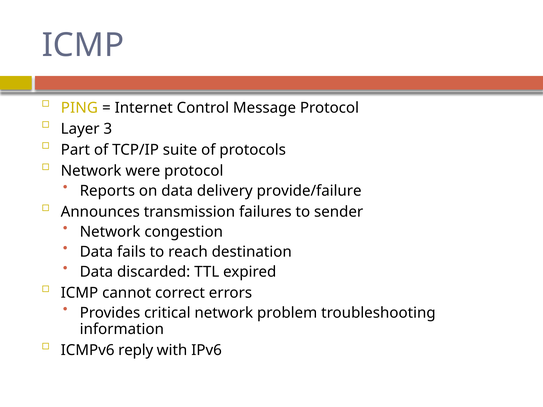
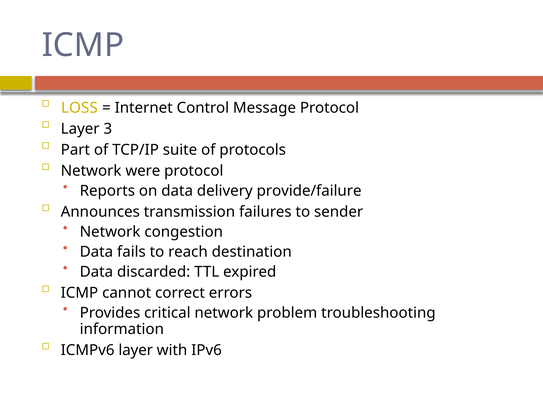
PING: PING -> LOSS (79, 108)
ICMPv6 reply: reply -> layer (136, 350)
